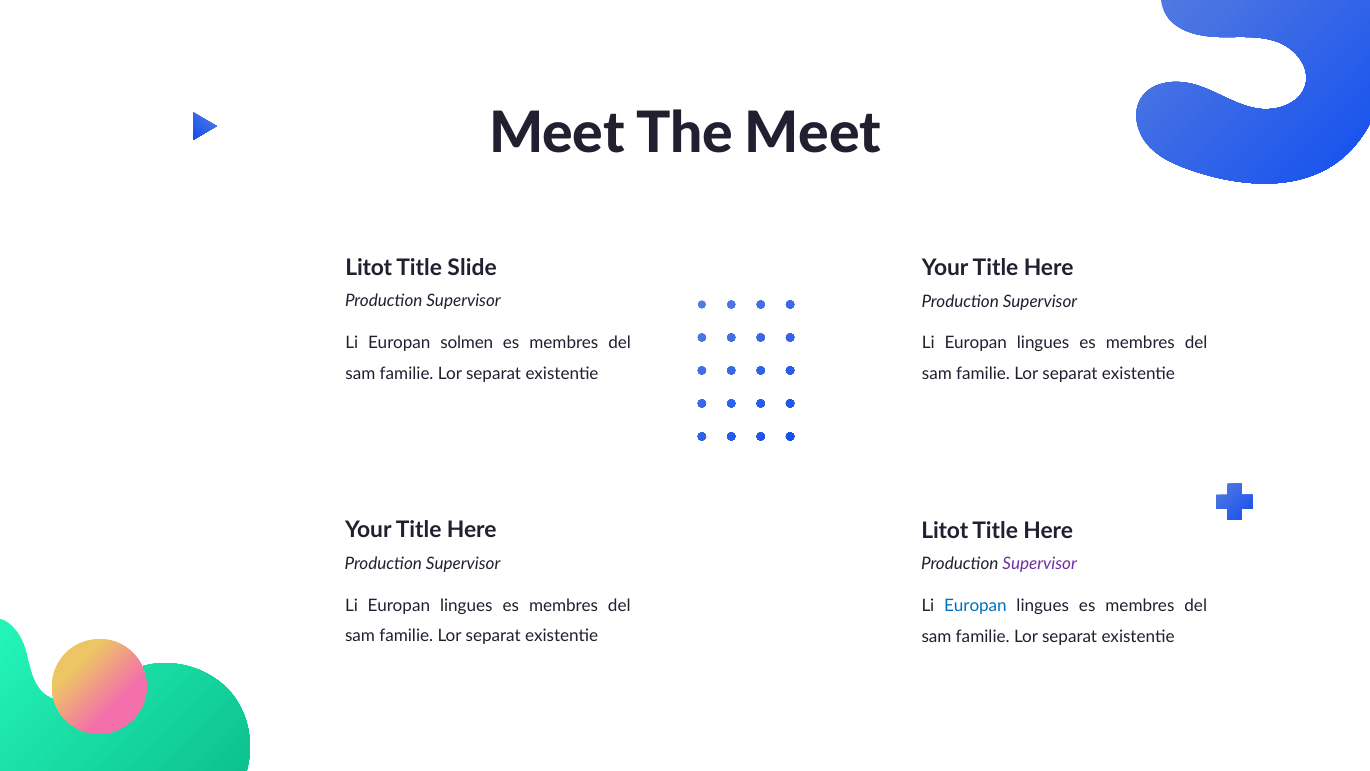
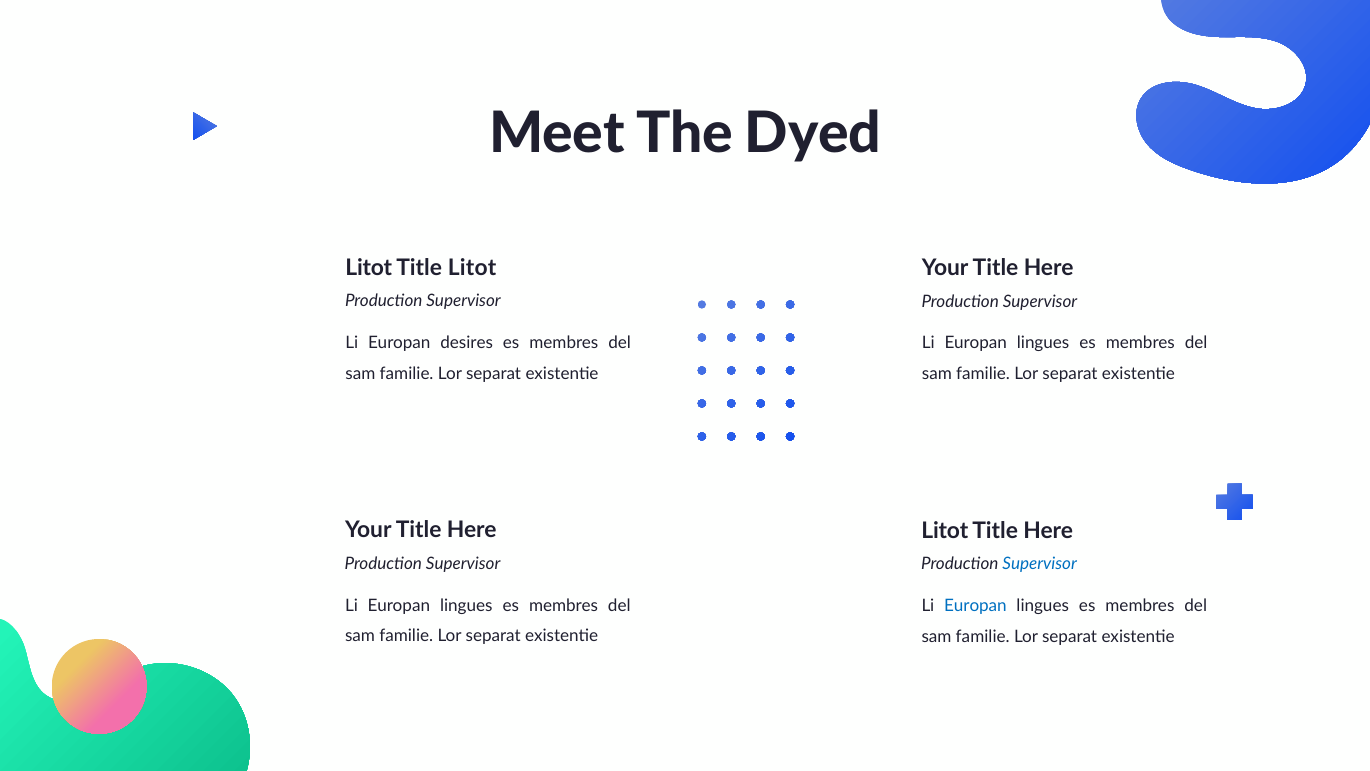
The Meet: Meet -> Dyed (813, 134)
Title Slide: Slide -> Litot (472, 267)
solmen: solmen -> desires (467, 342)
Supervisor colour: purple -> blue (1040, 564)
